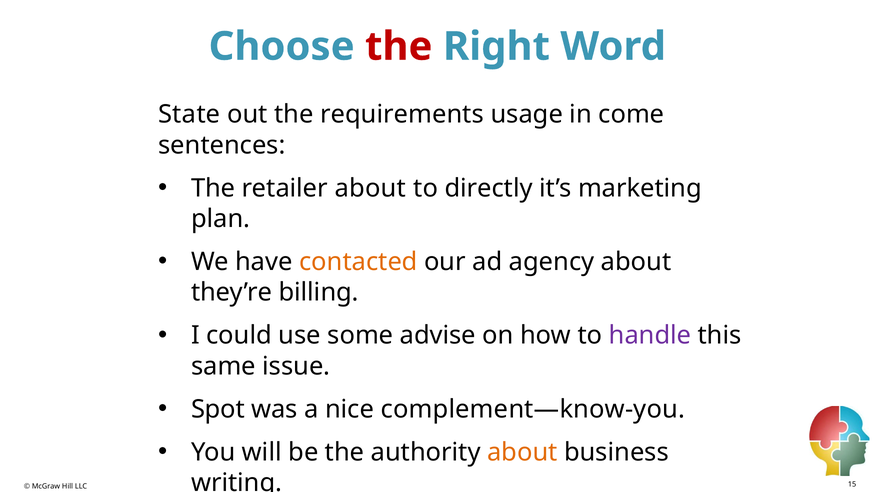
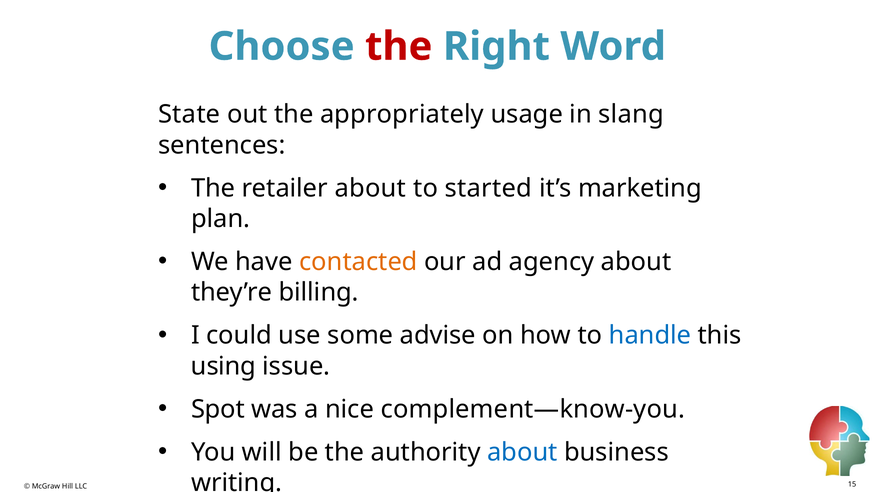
requirements: requirements -> appropriately (402, 115)
come: come -> slang (631, 115)
directly: directly -> started (489, 188)
handle colour: purple -> blue (650, 336)
same: same -> using (224, 366)
about colour: orange -> blue (522, 452)
